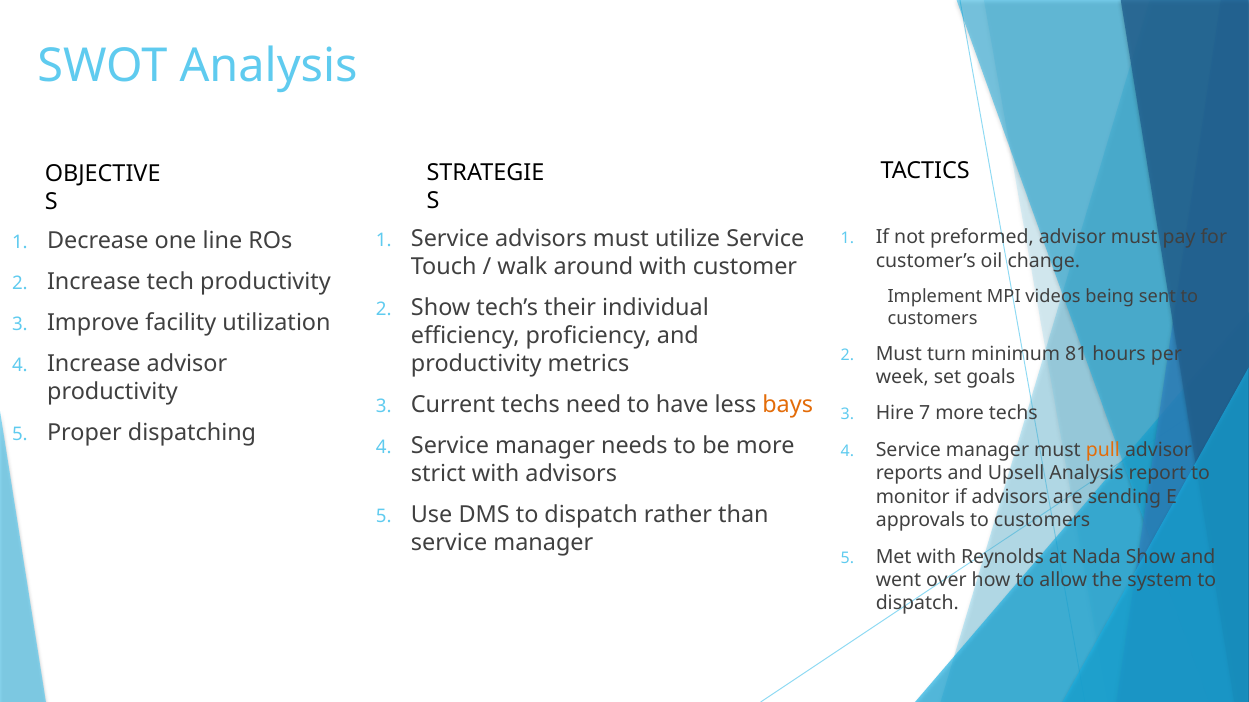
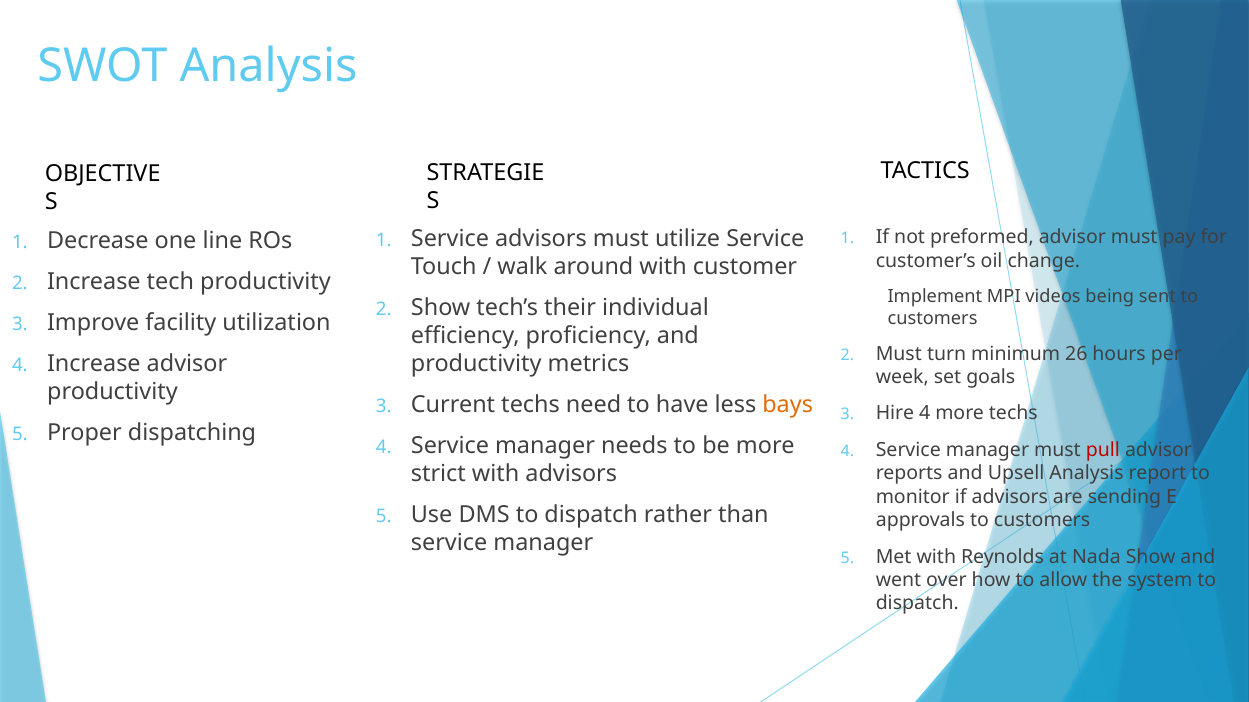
81: 81 -> 26 (1076, 354)
Hire 7: 7 -> 4 (925, 414)
pull colour: orange -> red (1103, 450)
